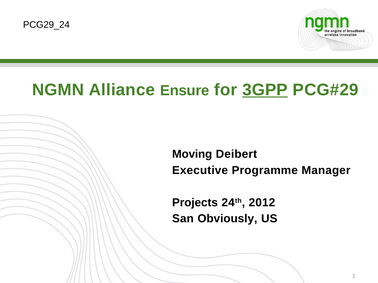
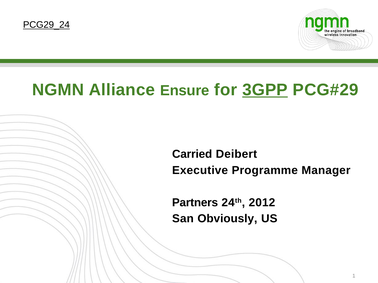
PCG29_24 underline: none -> present (46, 25)
Moving: Moving -> Carried (192, 154)
Projects: Projects -> Partners (195, 203)
